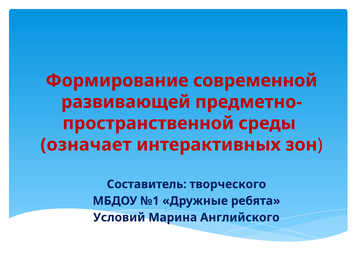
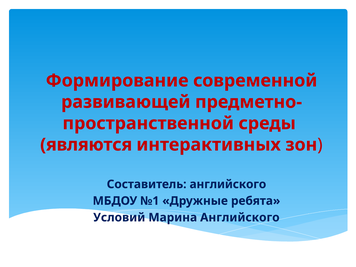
означает: означает -> являются (86, 145)
Составитель творческого: творческого -> английского (228, 184)
